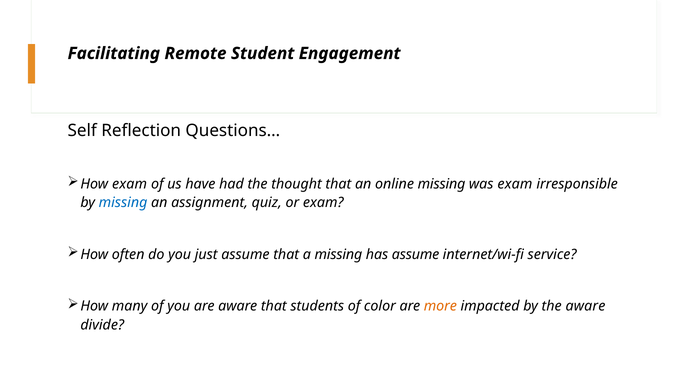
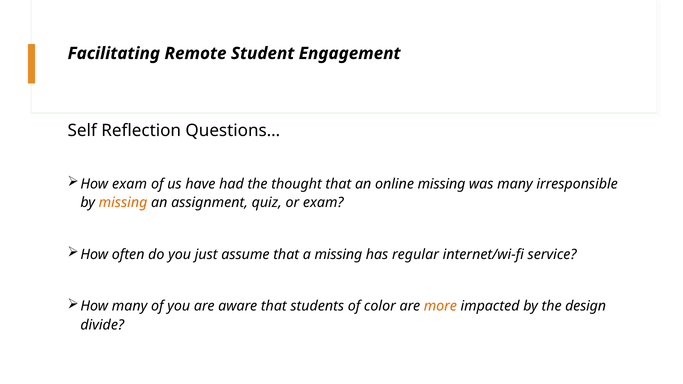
was exam: exam -> many (515, 184)
missing colour: blue -> orange (123, 203)
has assume: assume -> regular (415, 255)
the aware: aware -> design (586, 306)
